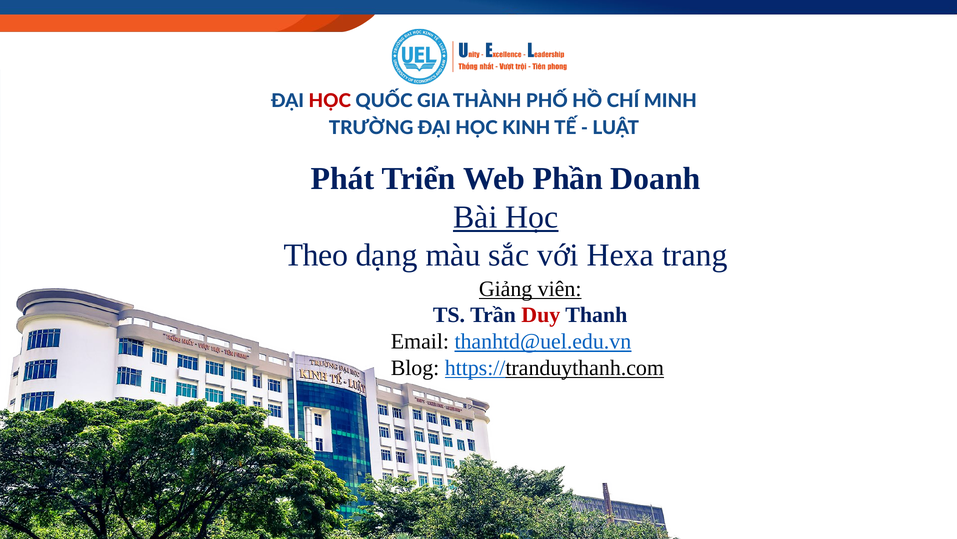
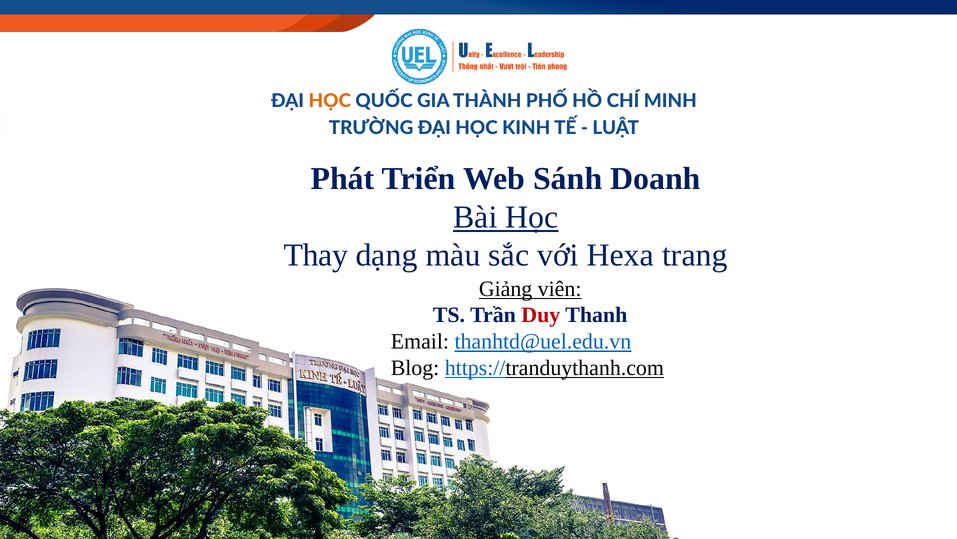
HỌC colour: red -> orange (330, 101)
Phần: Phần -> Sánh (568, 178)
Theo: Theo -> Thay (316, 255)
